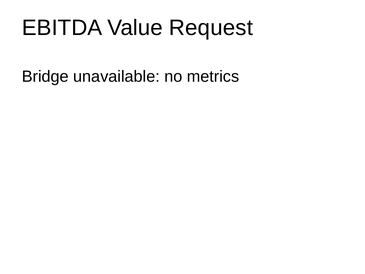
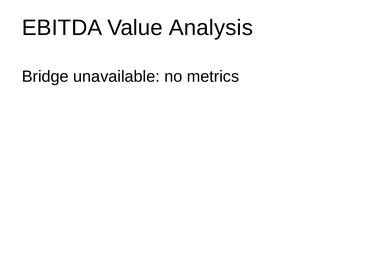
Request: Request -> Analysis (211, 28)
